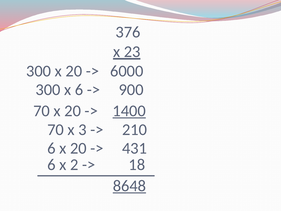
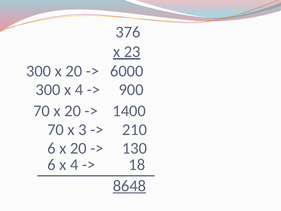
300 x 6: 6 -> 4 (79, 90)
1400 underline: present -> none (129, 111)
431: 431 -> 130 (135, 148)
6 x 2: 2 -> 4 (74, 165)
